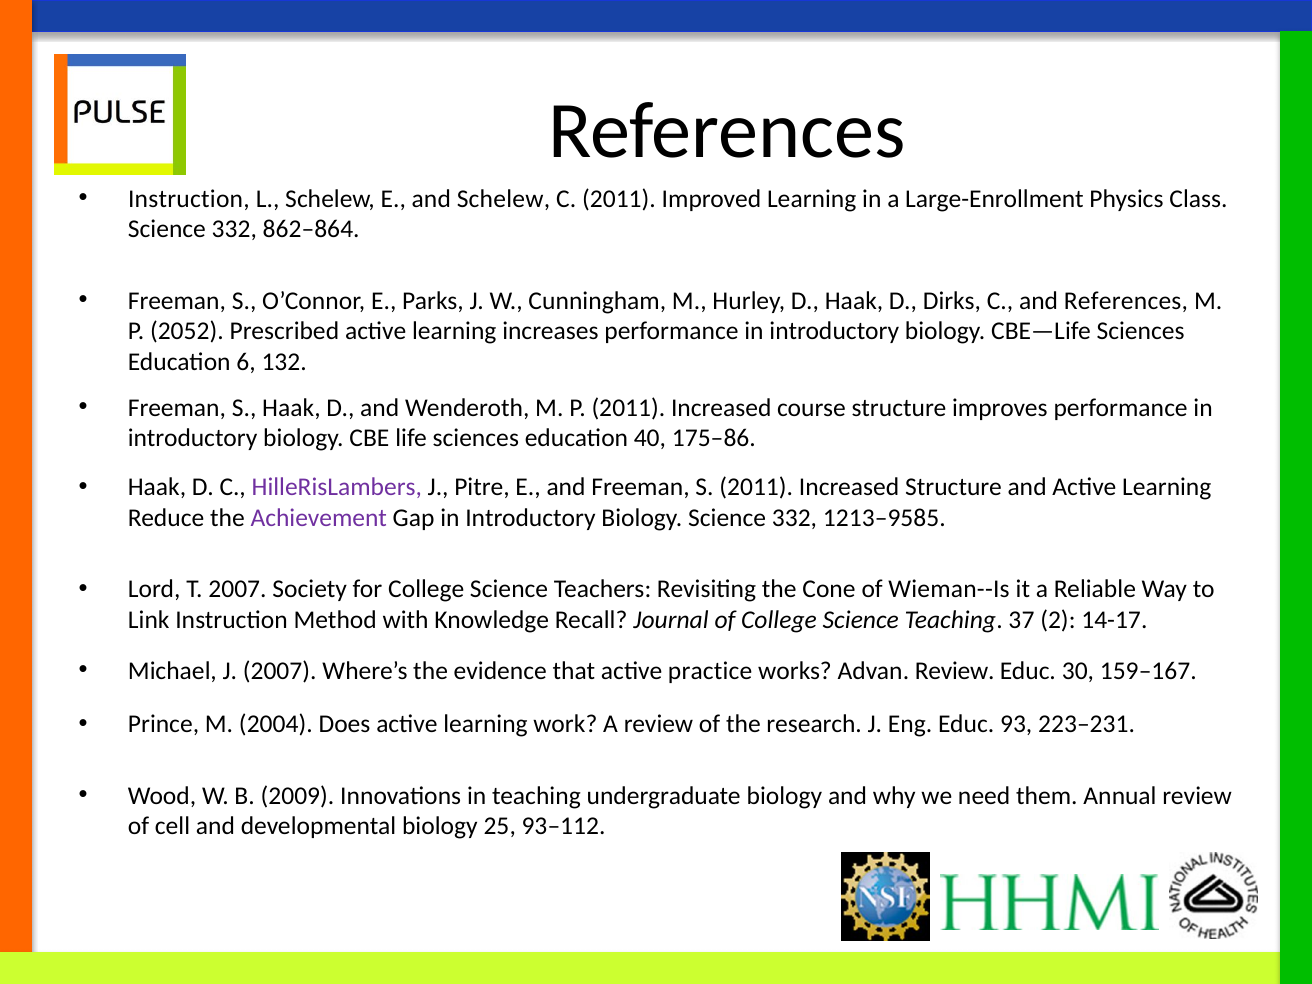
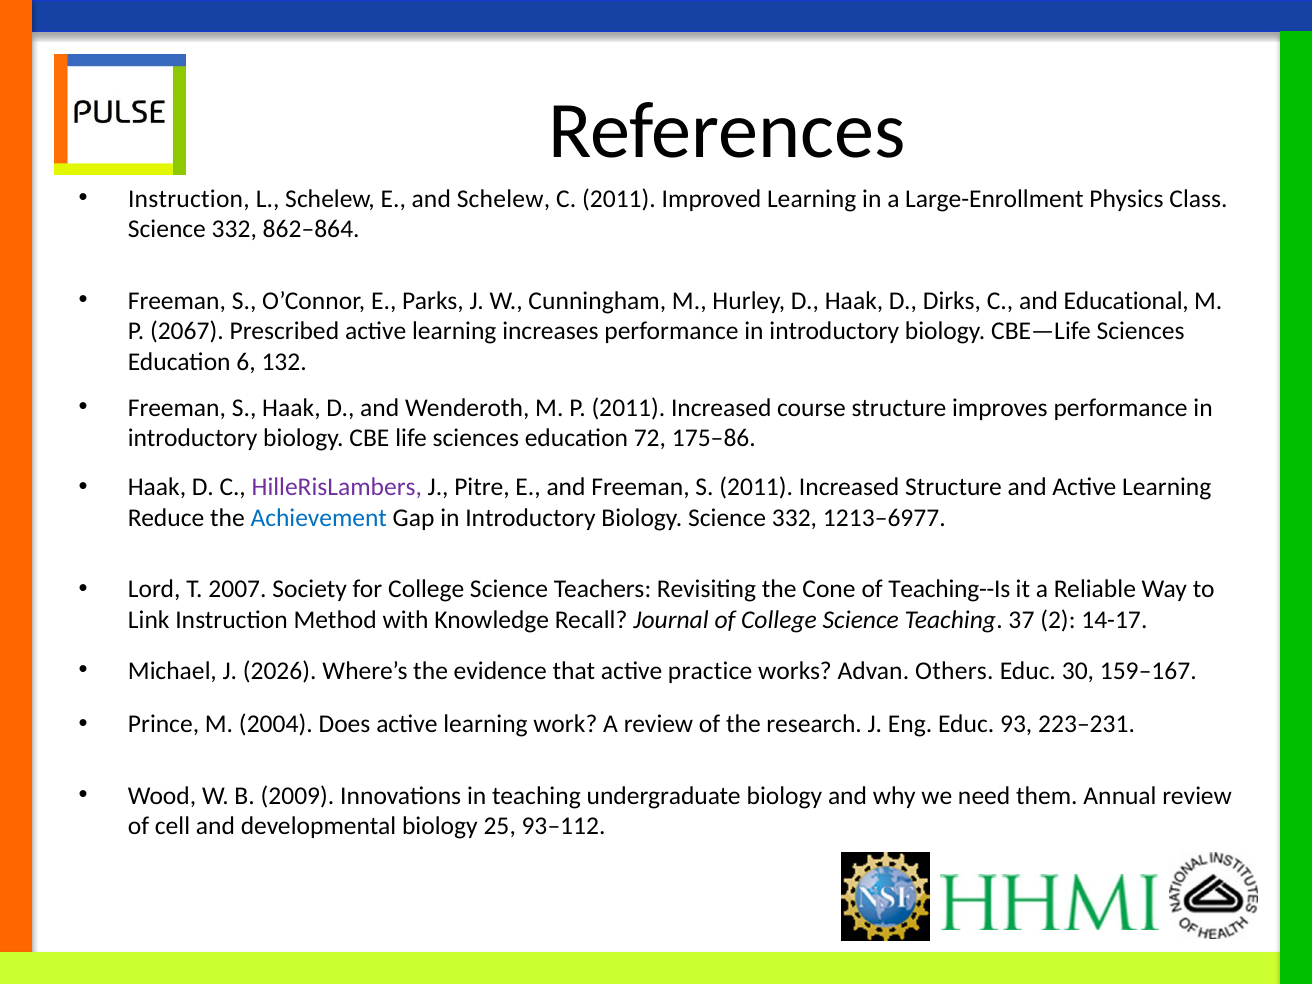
and References: References -> Educational (1126, 301)
2052: 2052 -> 2067 (187, 331)
40: 40 -> 72 (650, 439)
Achievement colour: purple -> blue (319, 518)
1213–9585: 1213–9585 -> 1213–6977 (884, 518)
Wieman--Is: Wieman--Is -> Teaching--Is (949, 589)
J 2007: 2007 -> 2026 (280, 671)
Advan Review: Review -> Others (954, 671)
